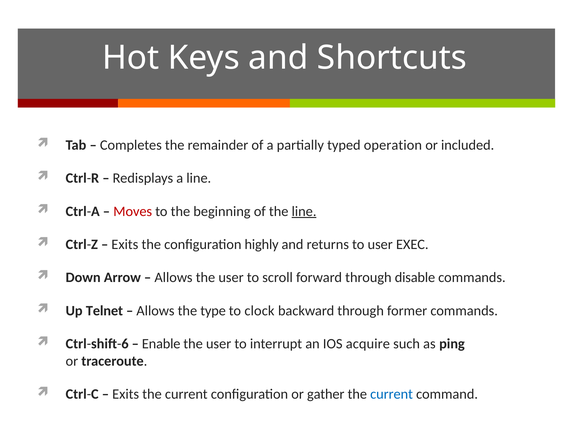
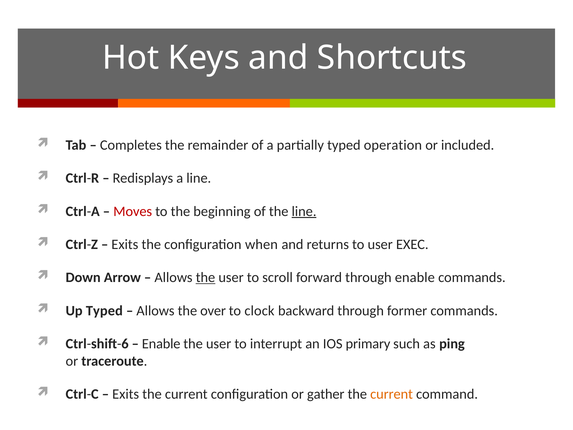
highly: highly -> when (261, 244)
the underline: none -> present (205, 277)
through disable: disable -> enable (415, 277)
Up Telnet: Telnet -> Typed (104, 311)
type: type -> over (213, 311)
acquire: acquire -> primary (368, 344)
current colour: blue -> orange (392, 394)
